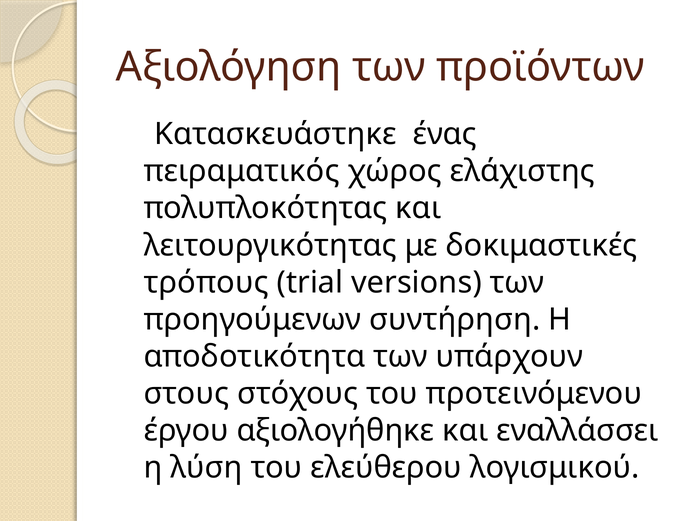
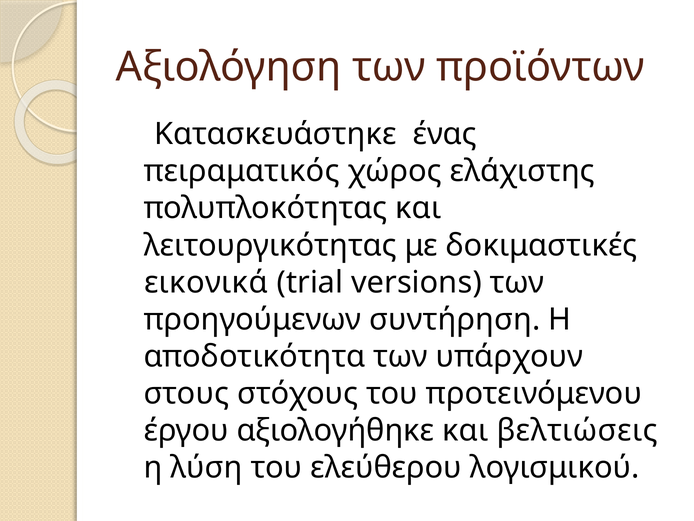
τρόπους: τρόπους -> εικονικά (206, 282)
εναλλάσσει: εναλλάσσει -> βελτιώσεις (577, 430)
